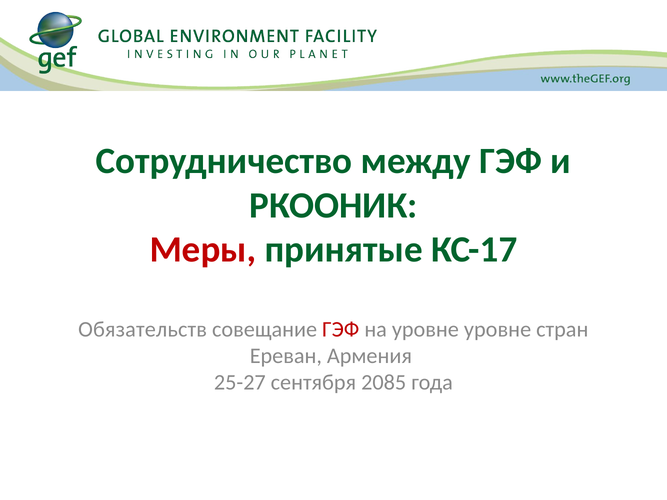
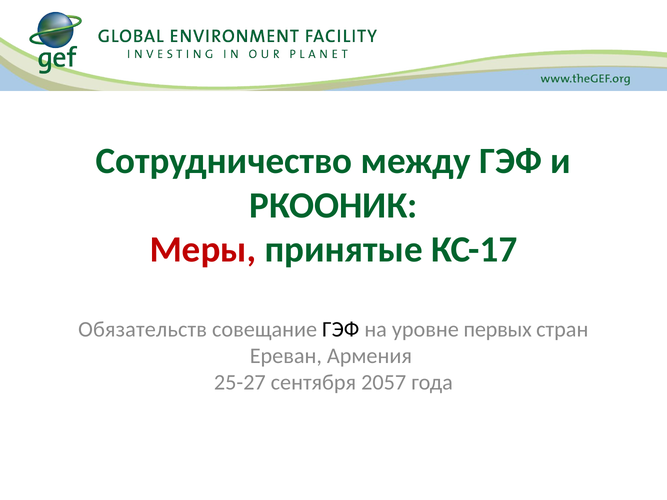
ГЭФ colour: red -> black (341, 329)
уровне уровне: уровне -> первых (498, 329)
2085: 2085 -> 2057 (384, 383)
